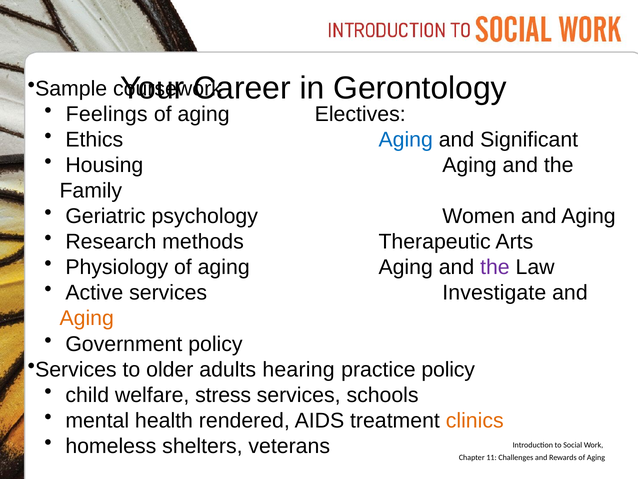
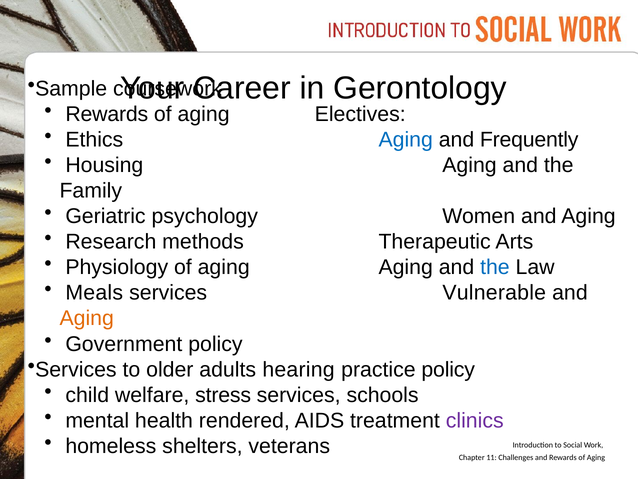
Feelings: Feelings -> Rewards (107, 114)
Significant: Significant -> Frequently (529, 139)
the colour: purple -> blue (495, 267)
Active: Active -> Meals (94, 293)
Investigate: Investigate -> Vulnerable (494, 293)
clinics colour: orange -> purple (475, 420)
